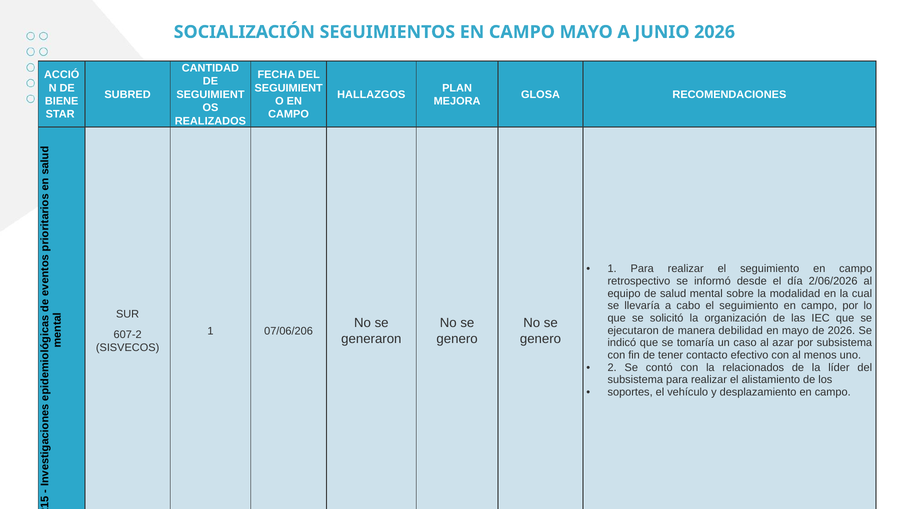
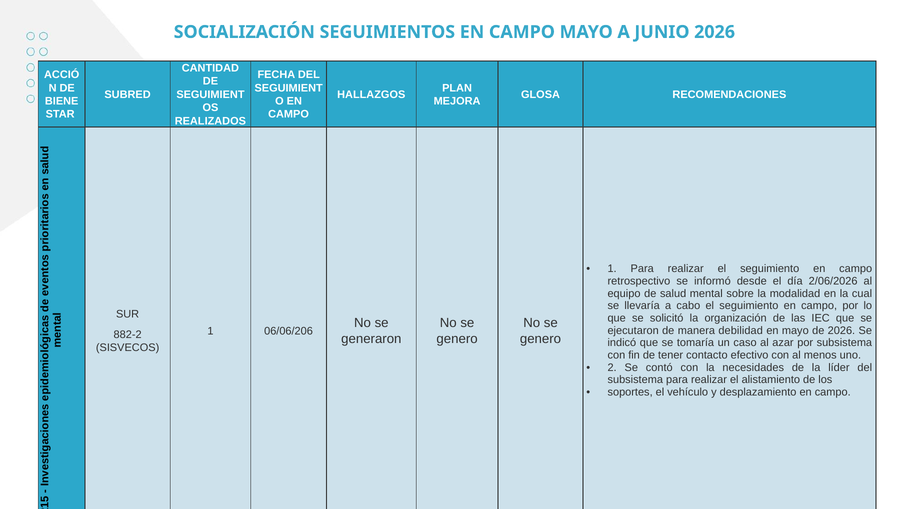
07/06/206: 07/06/206 -> 06/06/206 (289, 331)
607-2: 607-2 -> 882-2 (128, 335)
relacionados: relacionados -> necesidades (753, 368)
